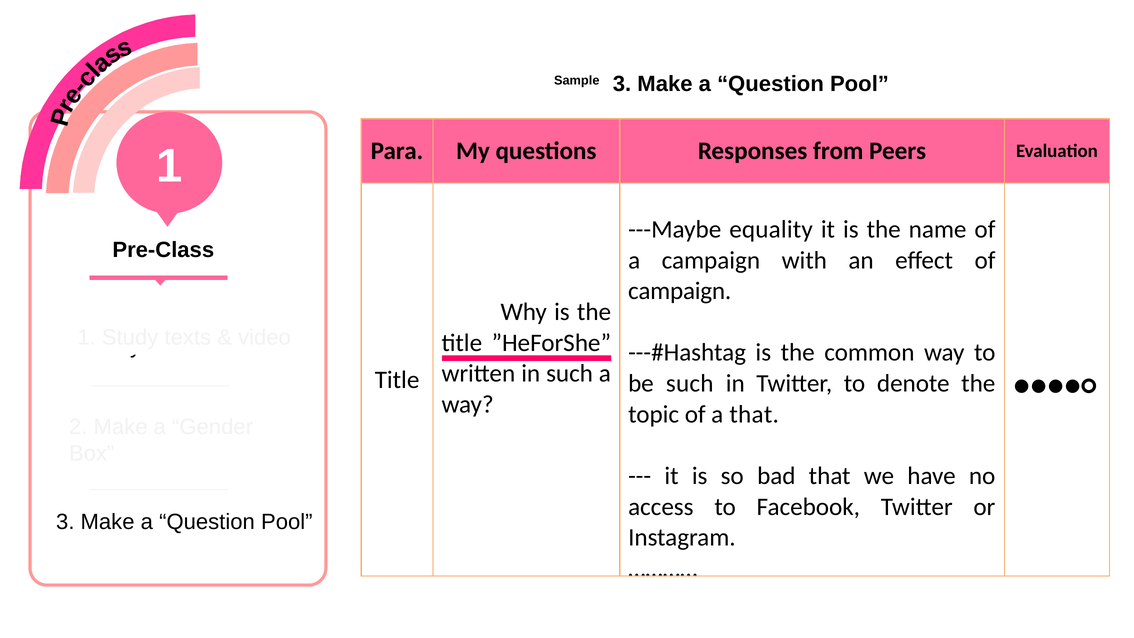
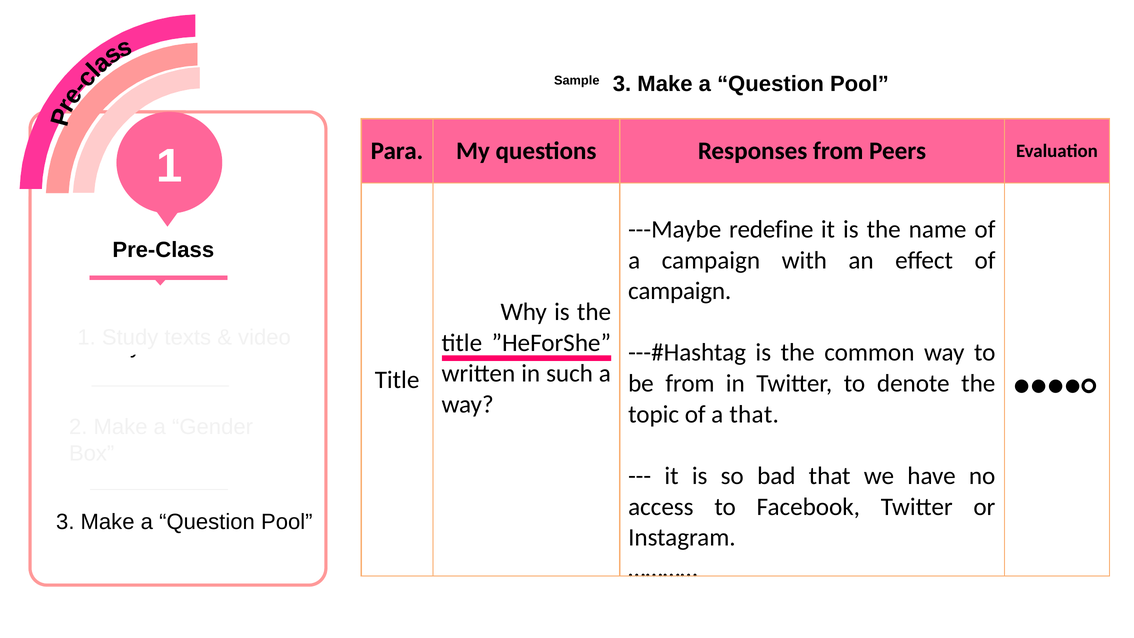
equality: equality -> redefine (771, 229)
be such: such -> from (690, 383)
